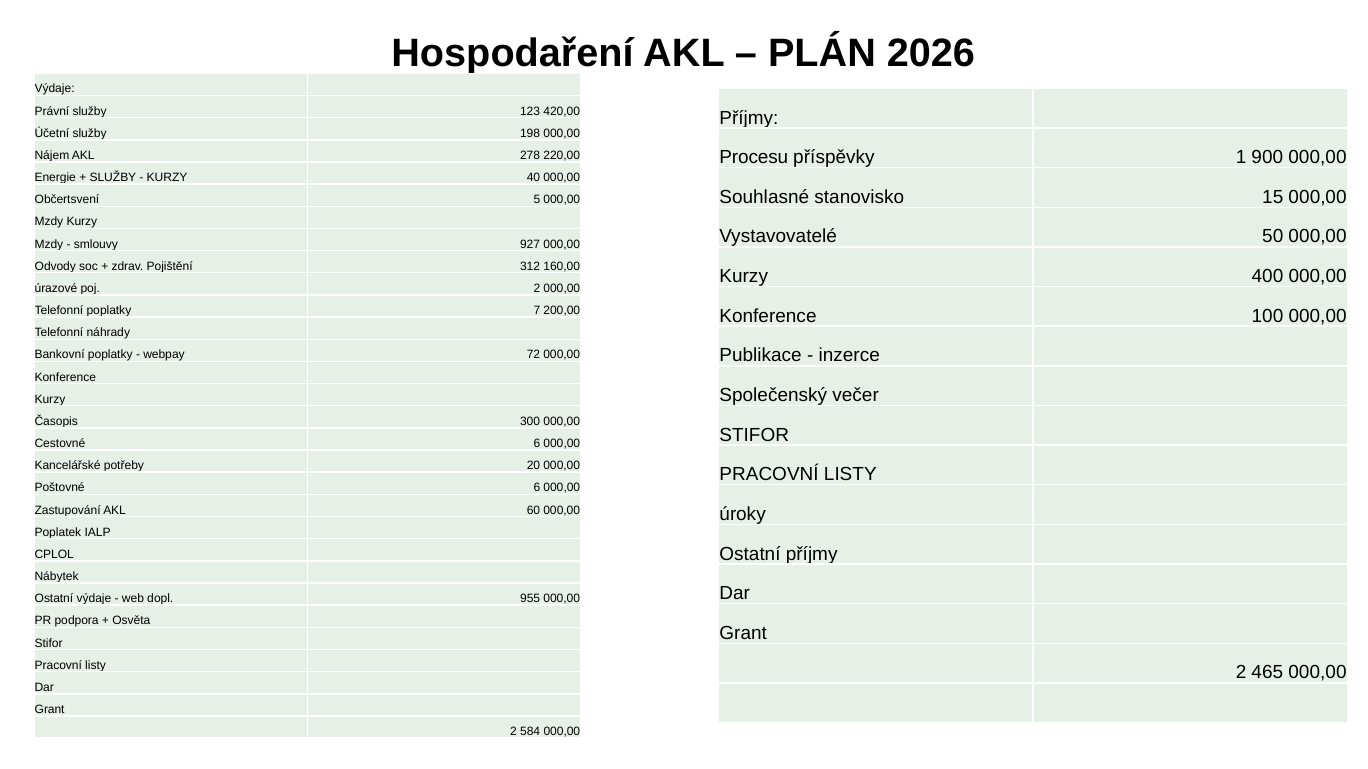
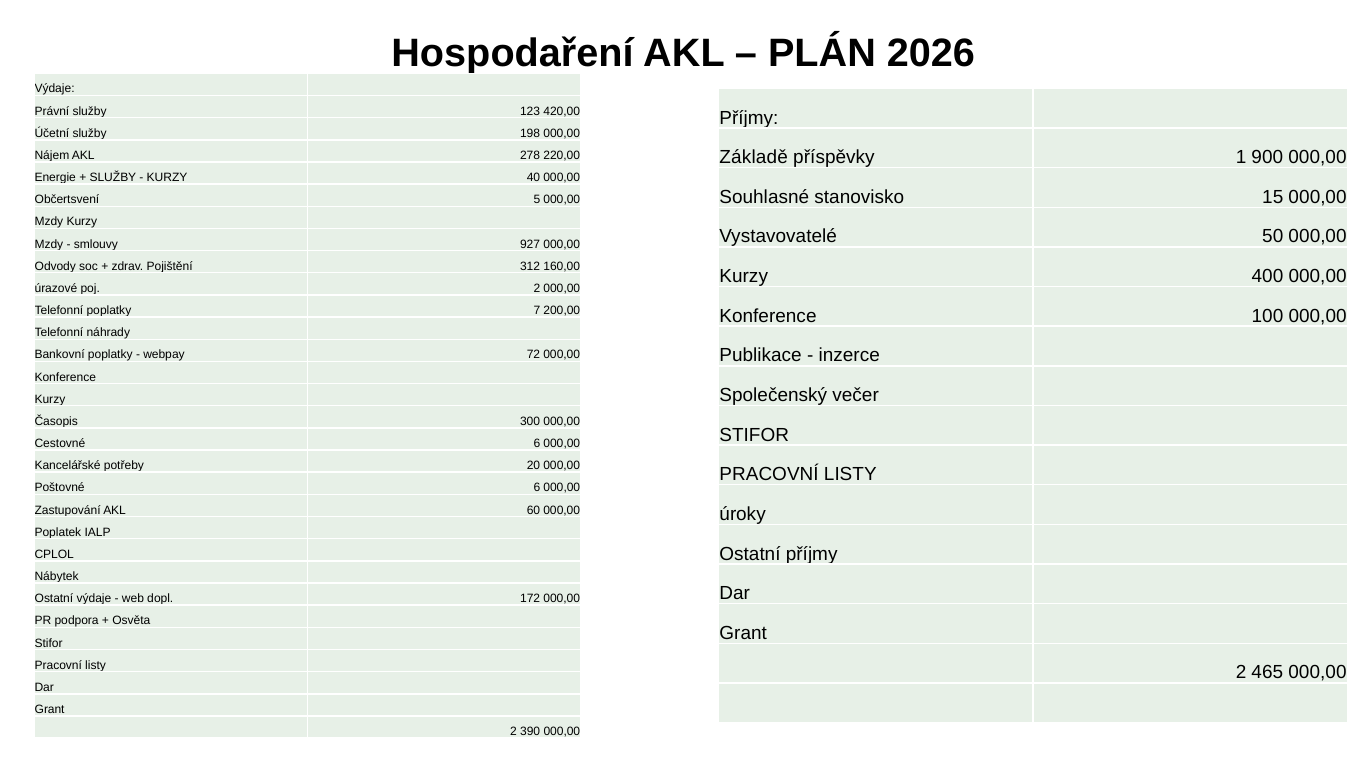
Procesu: Procesu -> Základě (754, 158)
955: 955 -> 172 (530, 599)
584: 584 -> 390 (530, 732)
